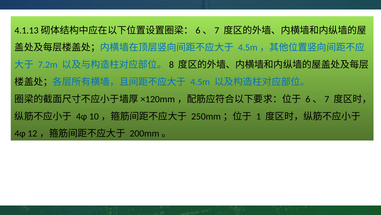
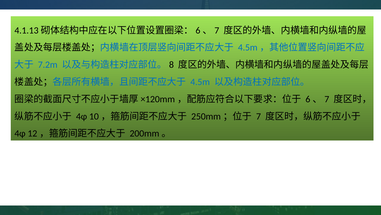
1: 1 -> 7 (259, 116)
